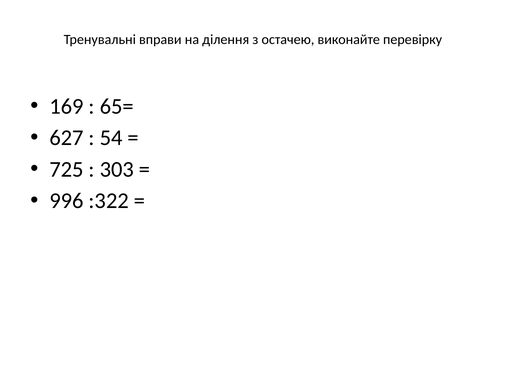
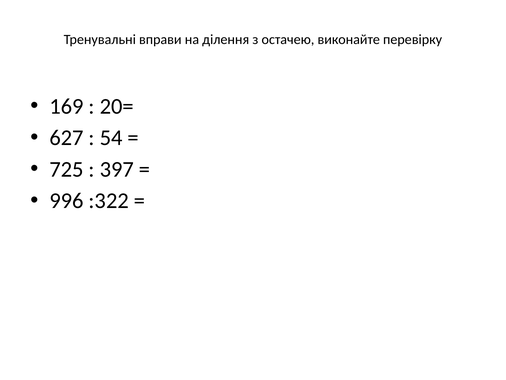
65=: 65= -> 20= (117, 106)
303: 303 -> 397 (117, 169)
